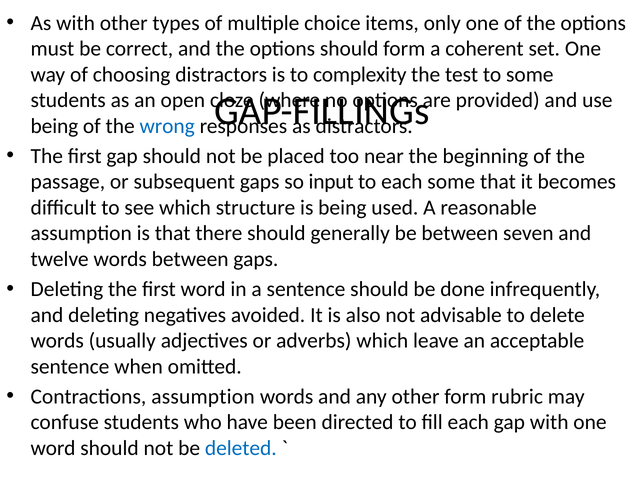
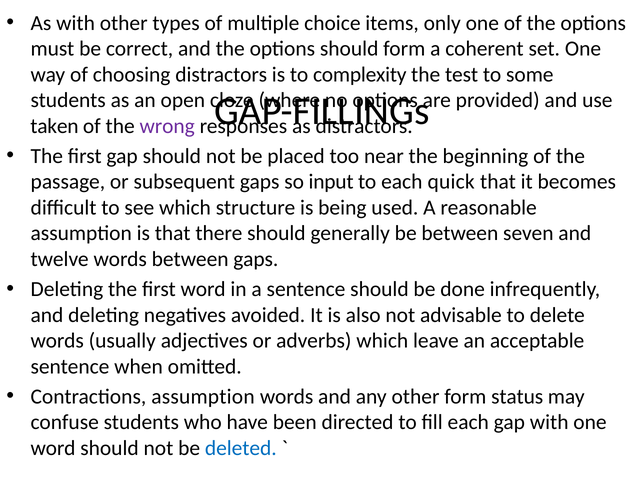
being: being -> taken (54, 126)
wrong colour: blue -> purple (167, 126)
each some: some -> quick (451, 182)
rubric: rubric -> status (517, 396)
